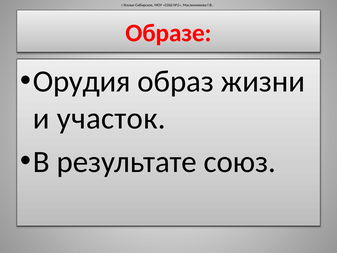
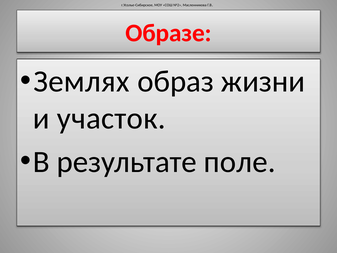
Орудия: Орудия -> Землях (81, 81)
союз: союз -> поле (240, 162)
